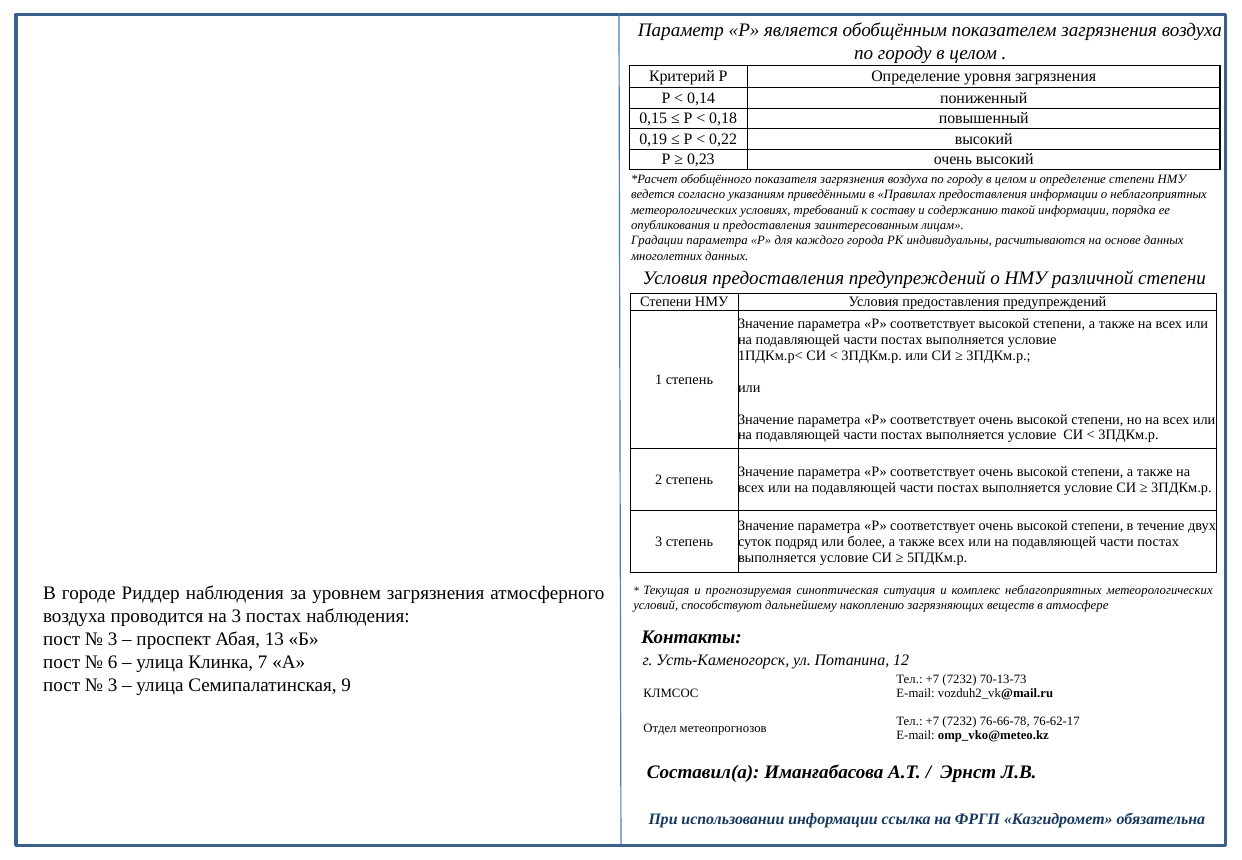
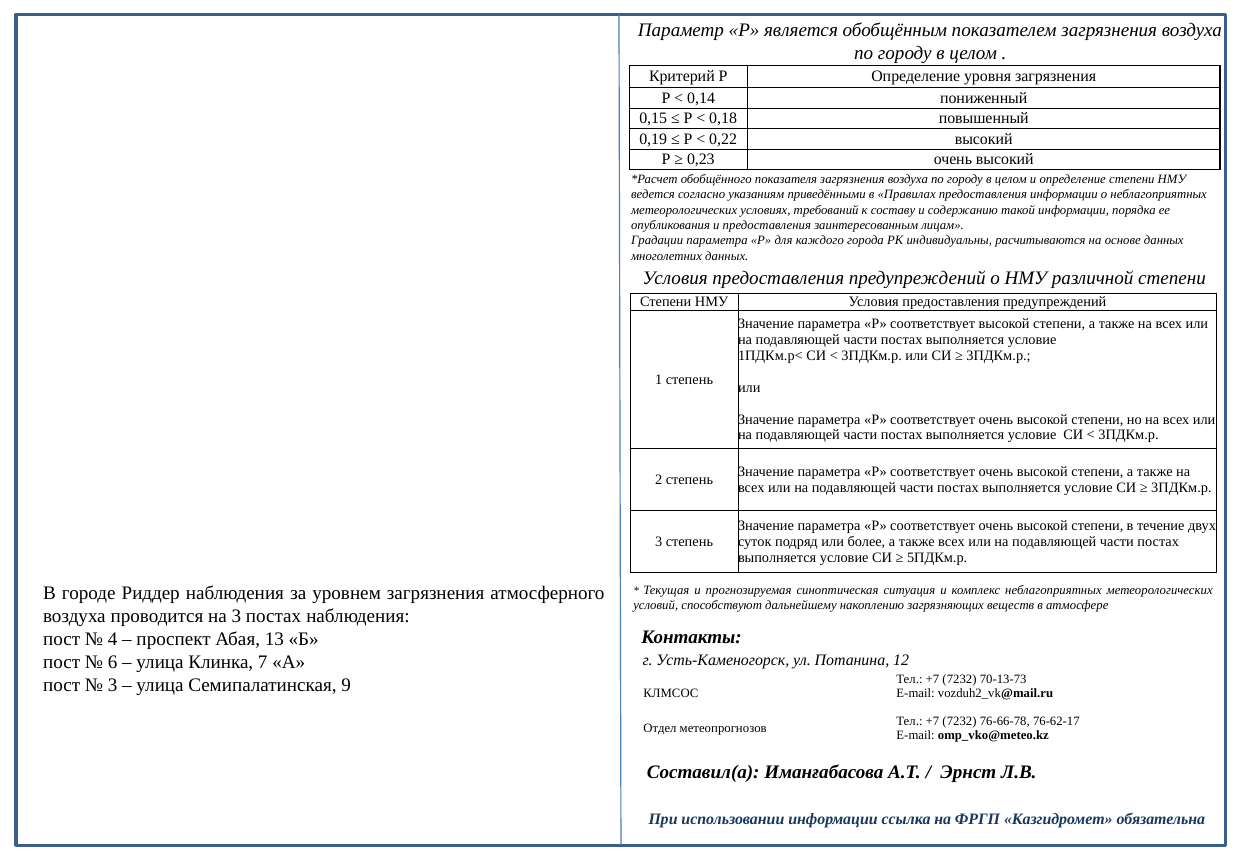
3: 3 -> 4 (113, 639)
